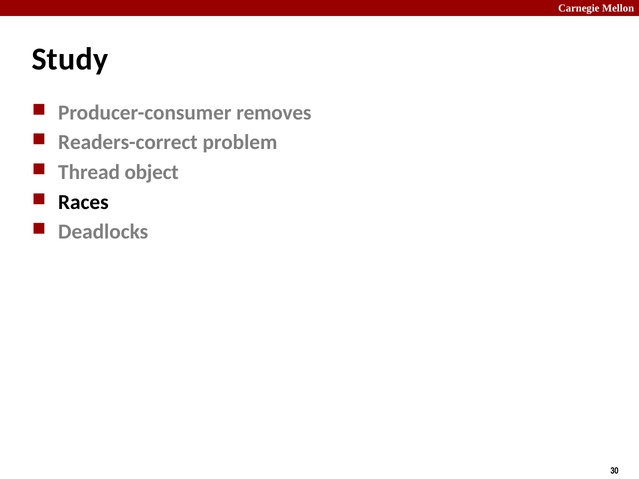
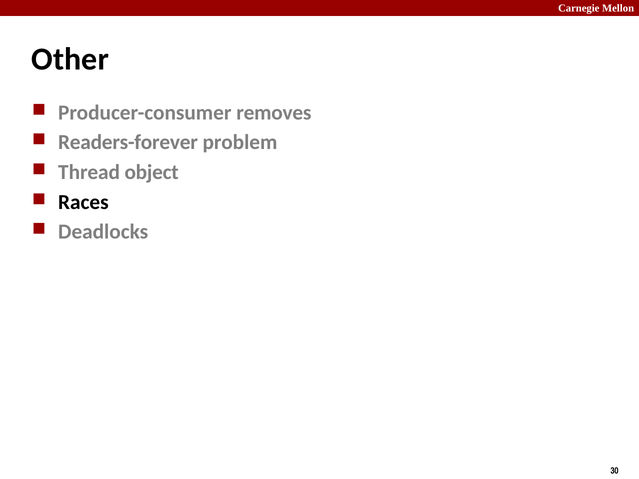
Study: Study -> Other (70, 59)
Readers-correct: Readers-correct -> Readers-forever (128, 142)
